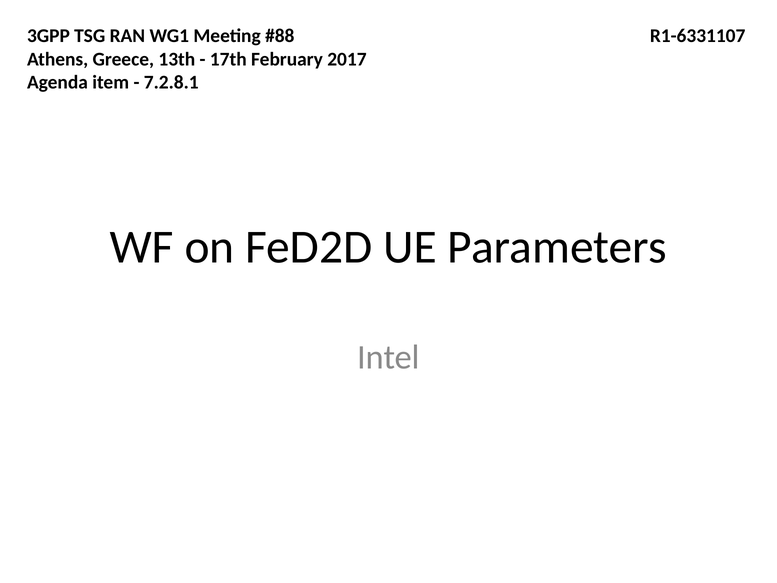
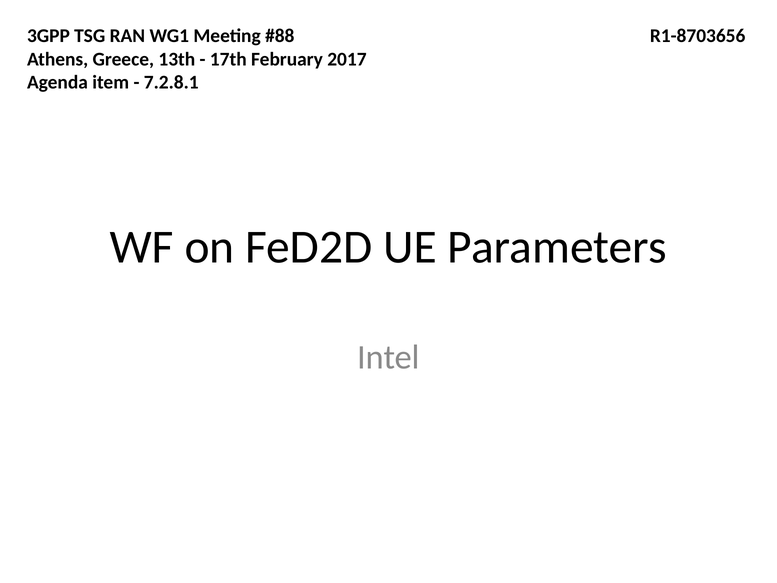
R1-6331107: R1-6331107 -> R1-8703656 (698, 36)
